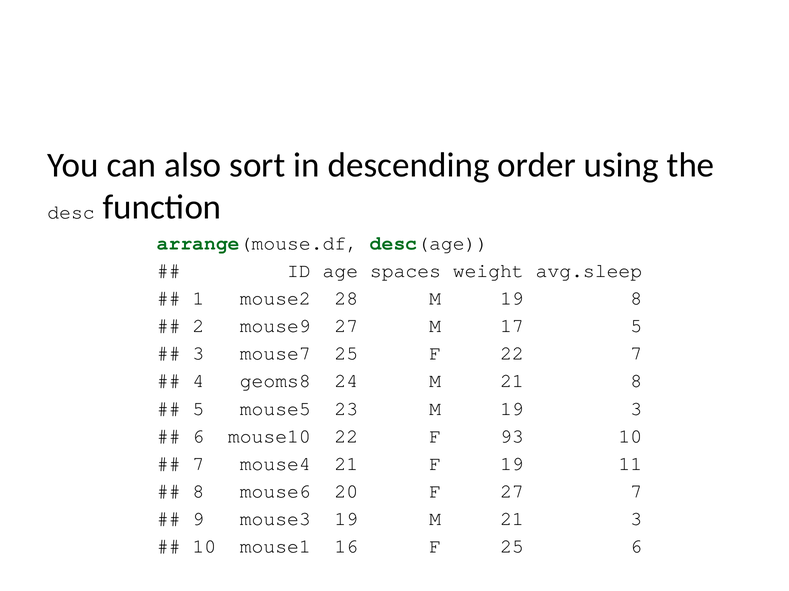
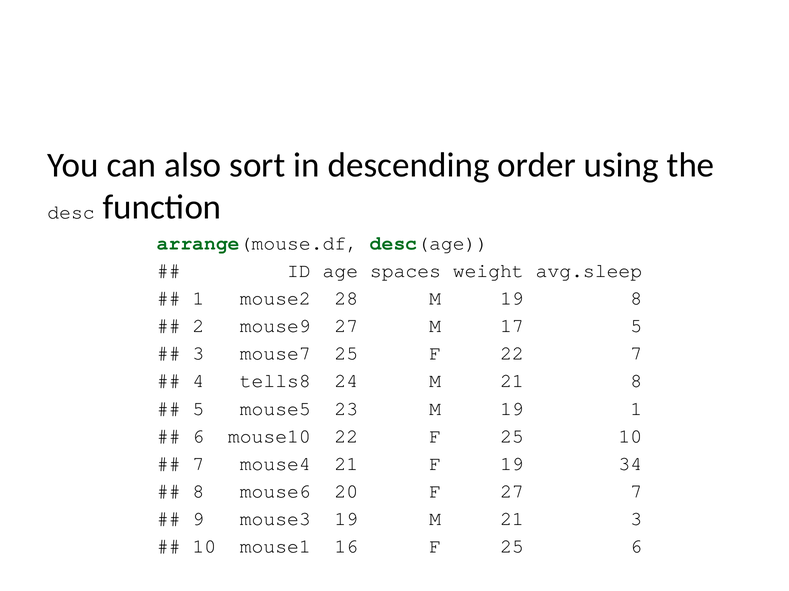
geoms8: geoms8 -> tells8 (275, 381)
19 3: 3 -> 1 (636, 409)
22 F 93: 93 -> 25 (512, 437)
11: 11 -> 34 (630, 464)
